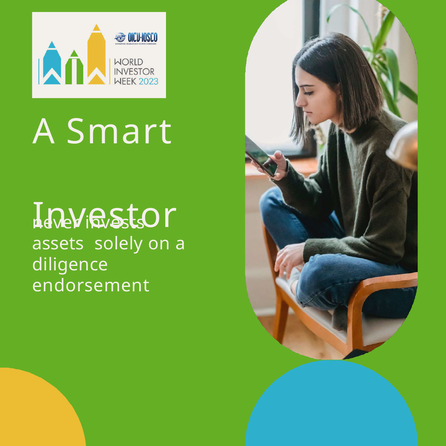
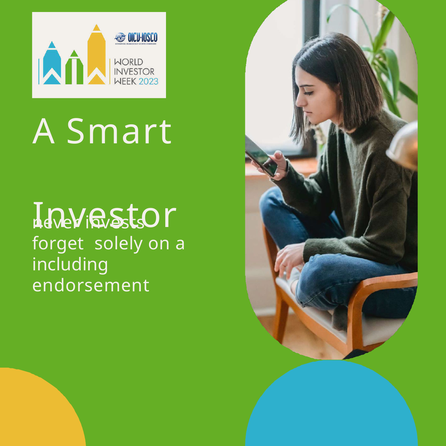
assets: assets -> forget (58, 244)
diligence: diligence -> including (70, 265)
